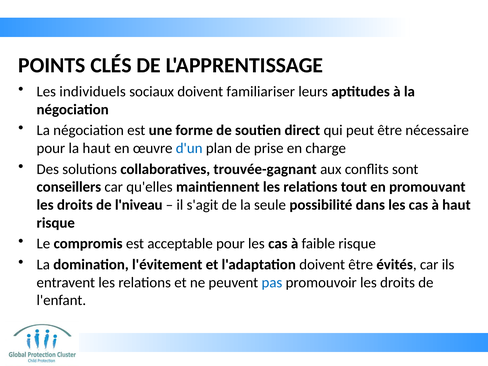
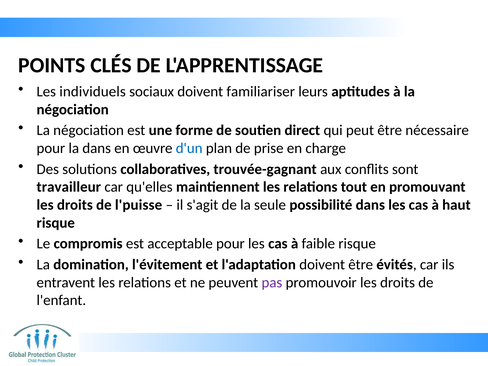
la haut: haut -> dans (97, 148)
conseillers: conseillers -> travailleur (69, 187)
l'niveau: l'niveau -> l'puisse (139, 205)
pas colour: blue -> purple (272, 282)
